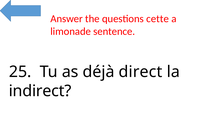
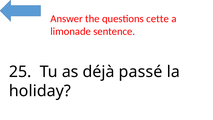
direct: direct -> passé (141, 72)
indirect: indirect -> holiday (40, 91)
